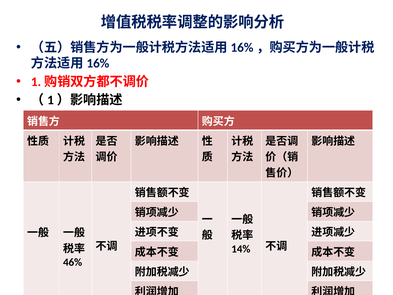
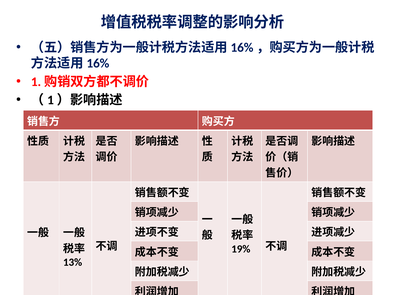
14%: 14% -> 19% (241, 249)
46%: 46% -> 13% (73, 262)
